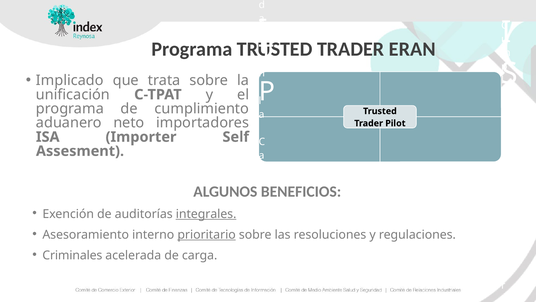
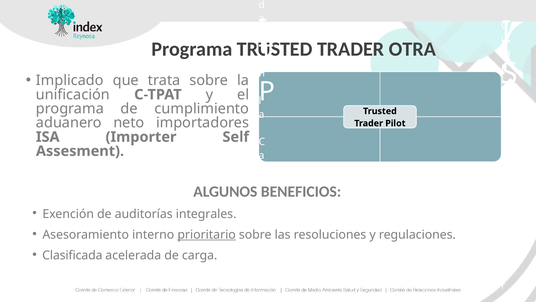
ERAN: ERAN -> OTRA (412, 49)
integrales underline: present -> none (206, 214)
Criminales: Criminales -> Clasificada (72, 255)
